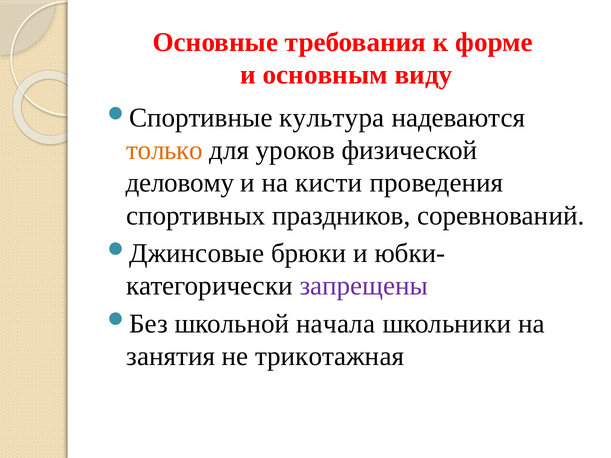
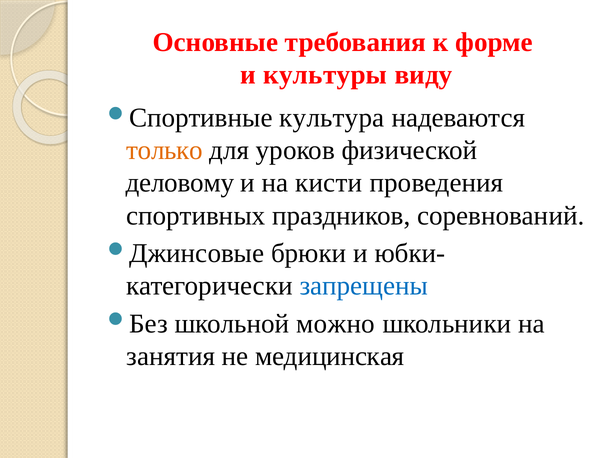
основным: основным -> культуры (325, 75)
запрещены colour: purple -> blue (364, 286)
начала: начала -> можно (336, 324)
трикотажная: трикотажная -> медицинская (330, 356)
